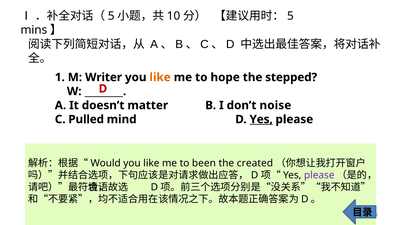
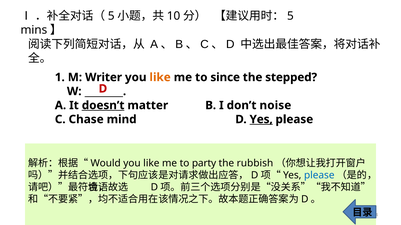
hope: hope -> since (225, 77)
doesn’t underline: none -> present (103, 106)
Pulled: Pulled -> Chase (86, 120)
been: been -> party (204, 164)
created: created -> rubbish (255, 164)
please colour: purple -> blue (319, 176)
